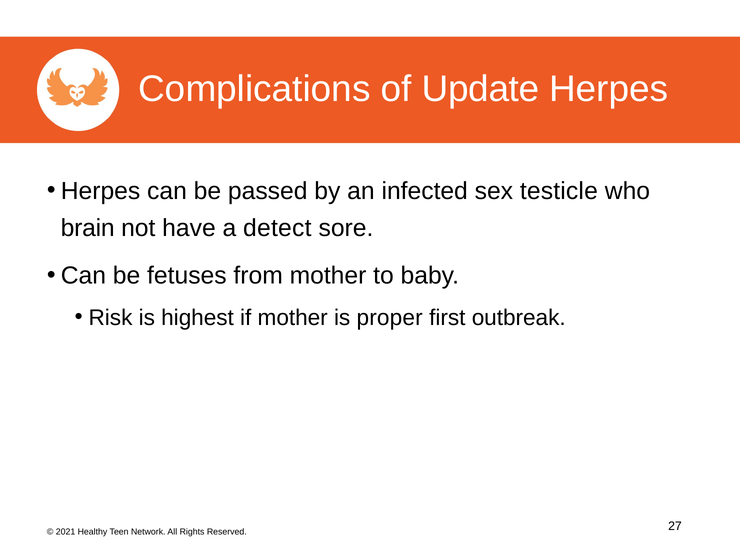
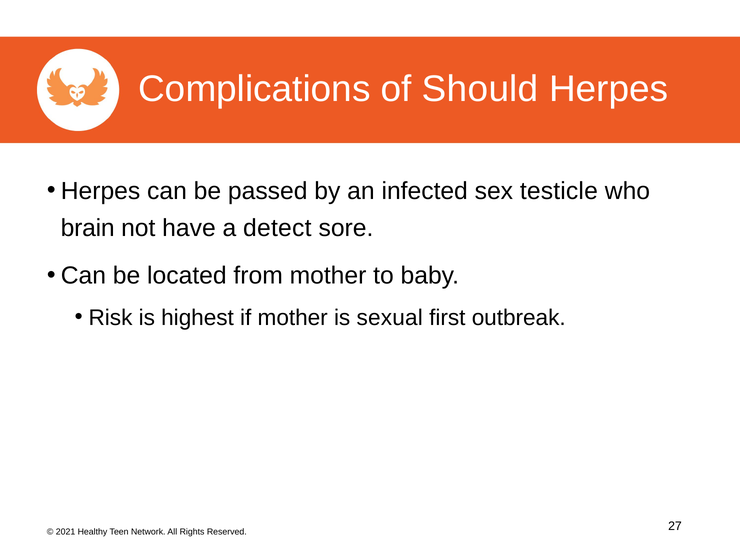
Update: Update -> Should (480, 89)
fetuses: fetuses -> located (187, 276)
proper: proper -> sexual (390, 318)
